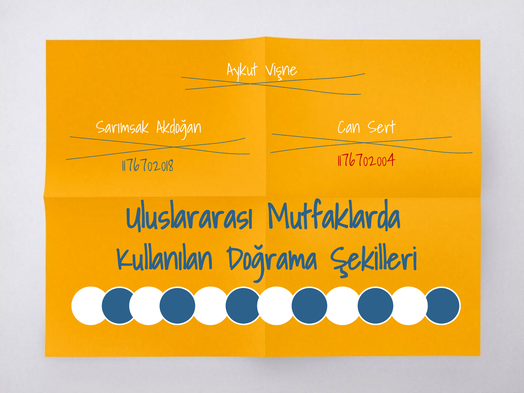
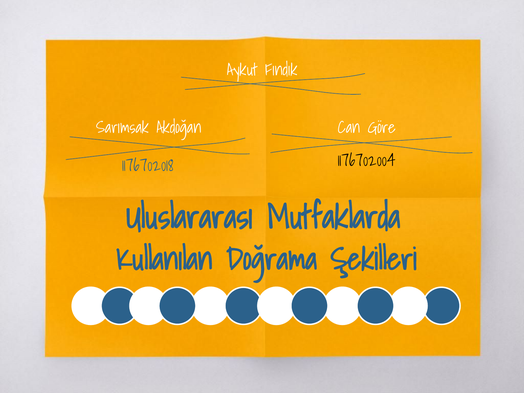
Vişne: Vişne -> Fındık (281, 70)
Sert: Sert -> Göre (382, 128)
1176702004 colour: red -> black (367, 161)
